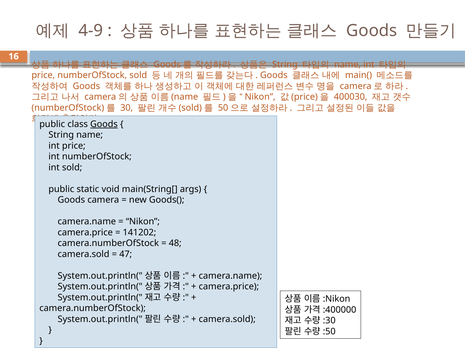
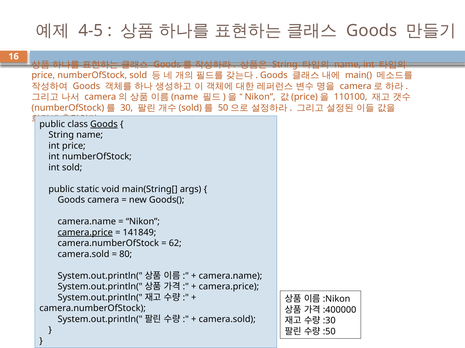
4-9: 4-9 -> 4-5 (91, 31)
400030: 400030 -> 110100 (351, 97)
camera.price underline: none -> present (85, 233)
141202: 141202 -> 141849 (139, 233)
48: 48 -> 62 (175, 244)
47: 47 -> 80 (126, 255)
